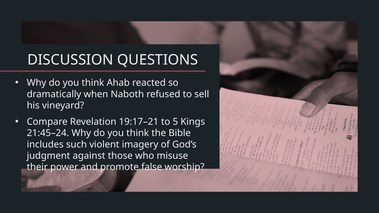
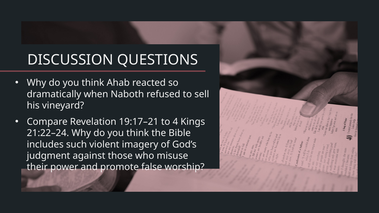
5: 5 -> 4 (175, 122)
21:45–24: 21:45–24 -> 21:22–24 (48, 133)
